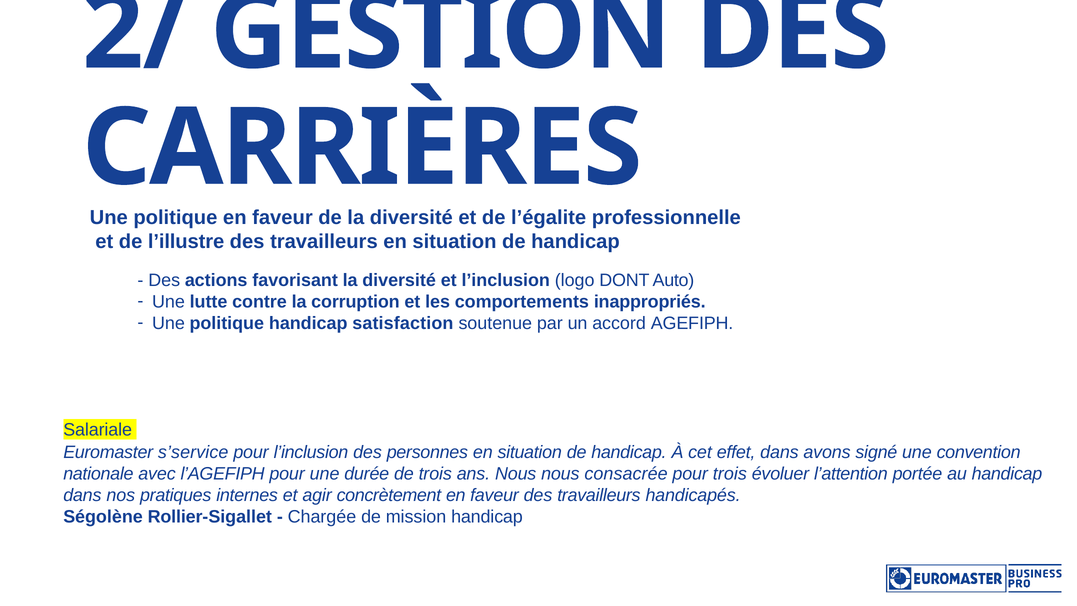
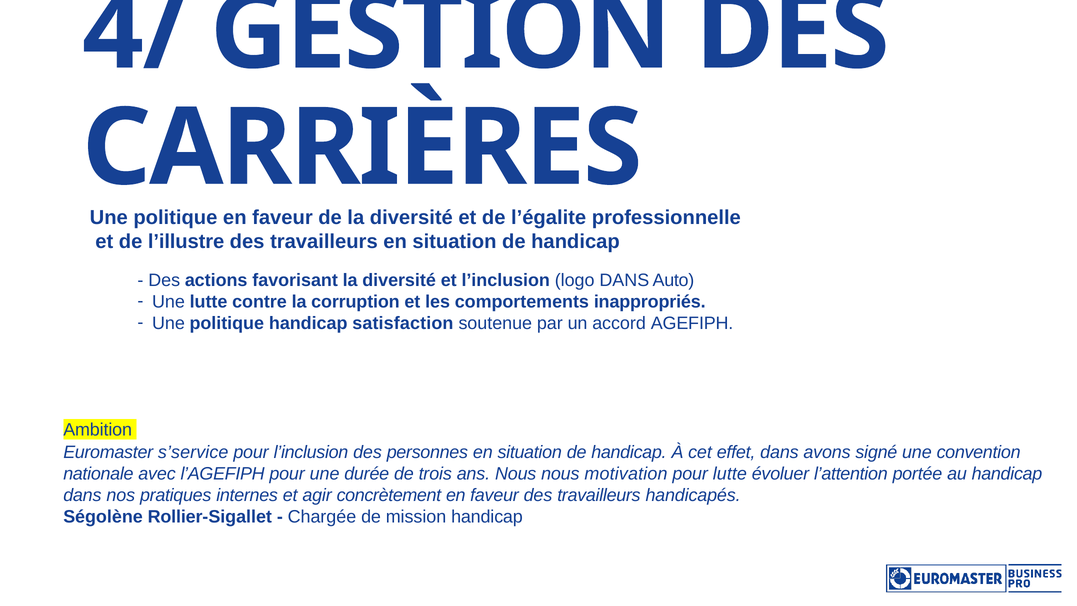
2/: 2/ -> 4/ (135, 32)
logo DONT: DONT -> DANS (624, 280)
Salariale: Salariale -> Ambition (98, 429)
consacrée: consacrée -> motivation (626, 474)
pour trois: trois -> lutte (730, 474)
